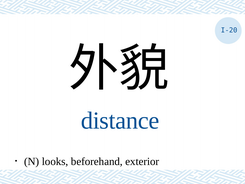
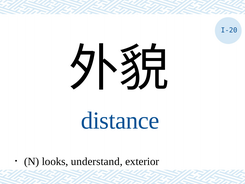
beforehand: beforehand -> understand (97, 161)
